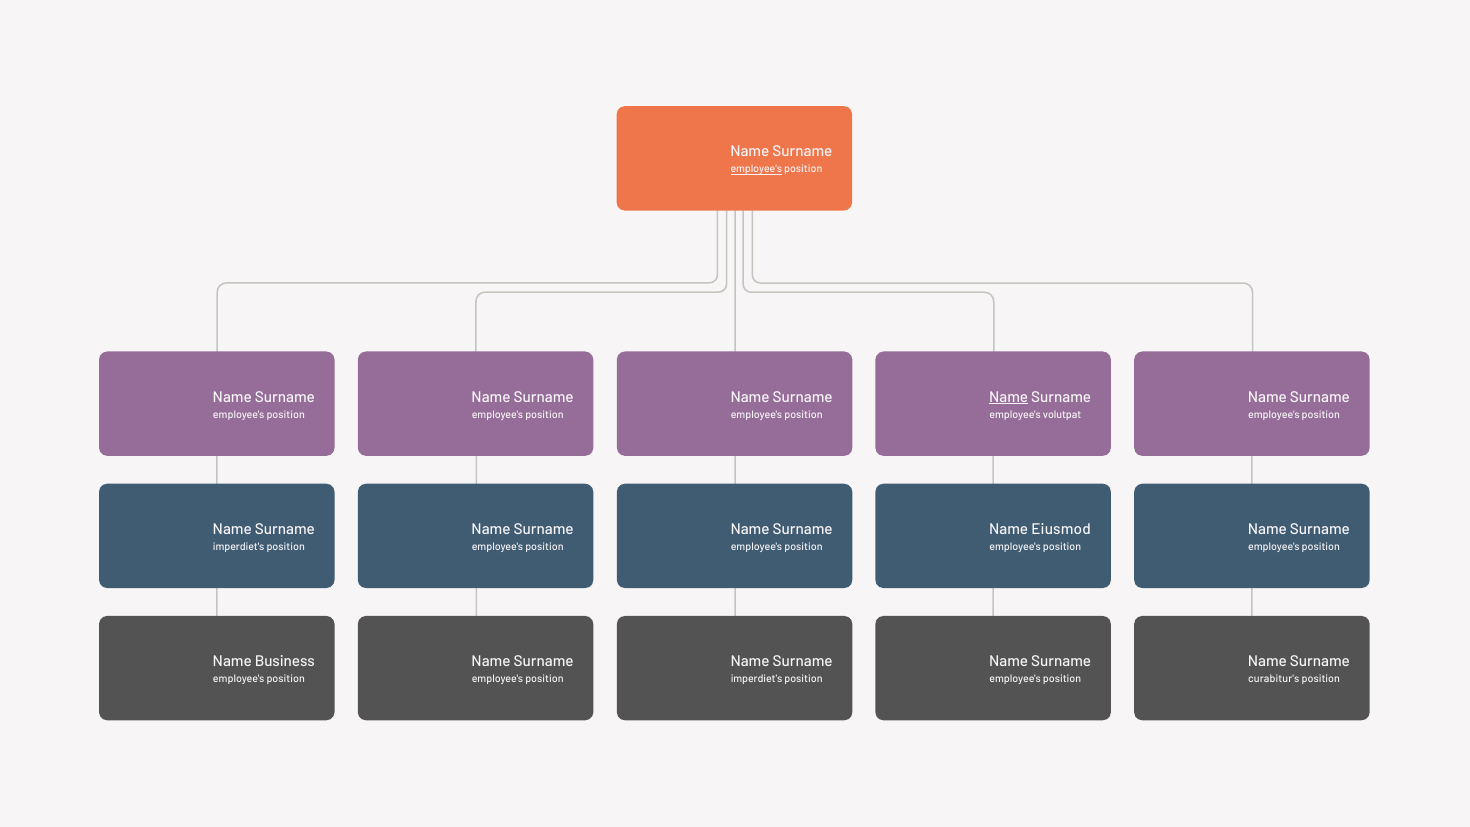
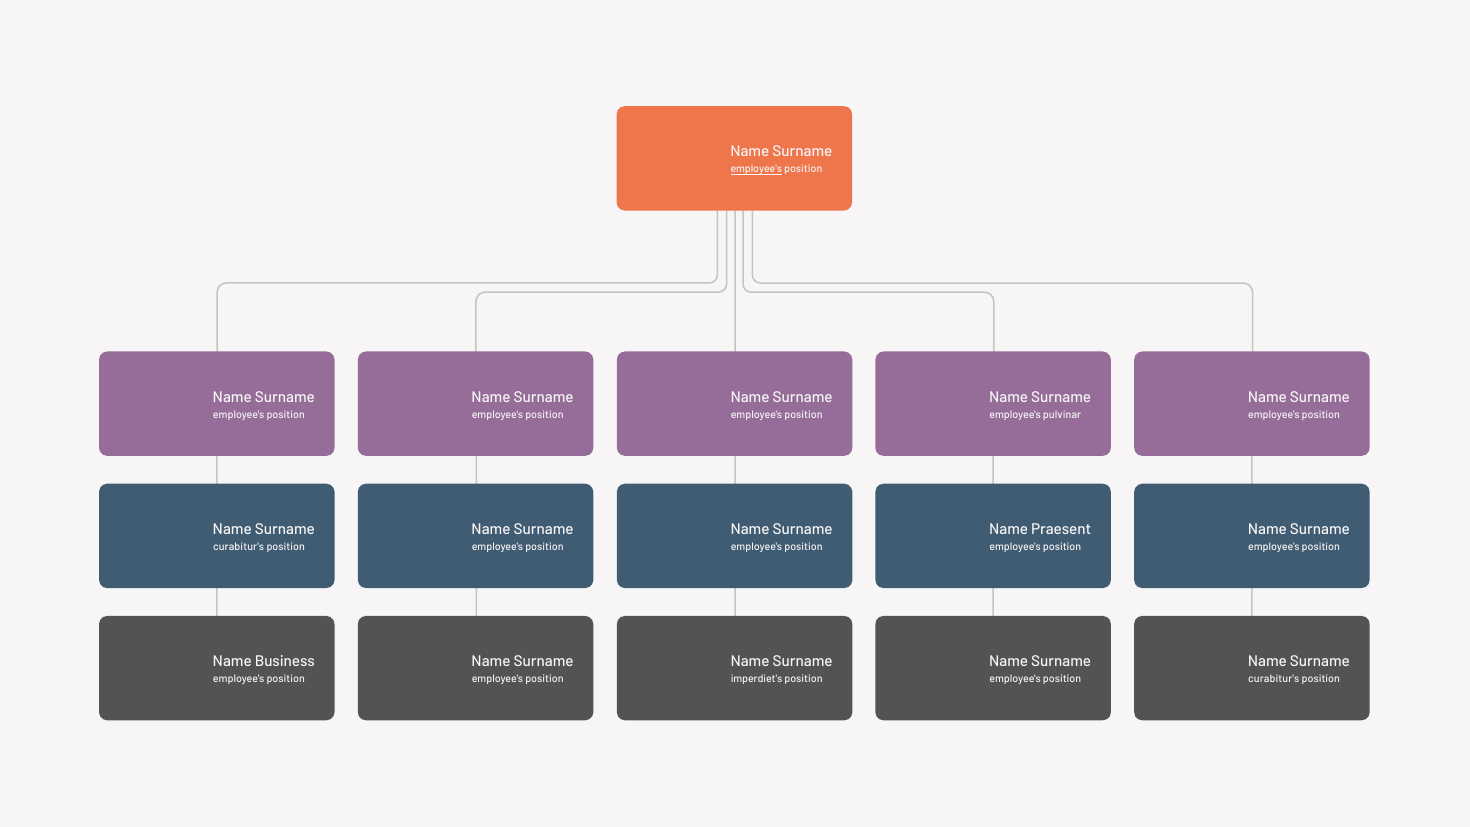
Name underline: present -> none (1009, 397)
volutpat: volutpat -> pulvinar (1062, 415)
Eiusmod: Eiusmod -> Praesent (1061, 529)
imperdiet's: imperdiet's -> curabitur's (239, 547)
